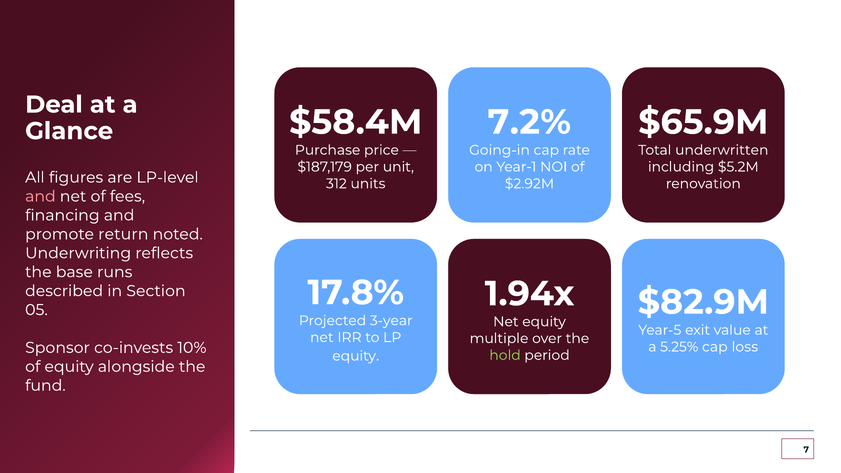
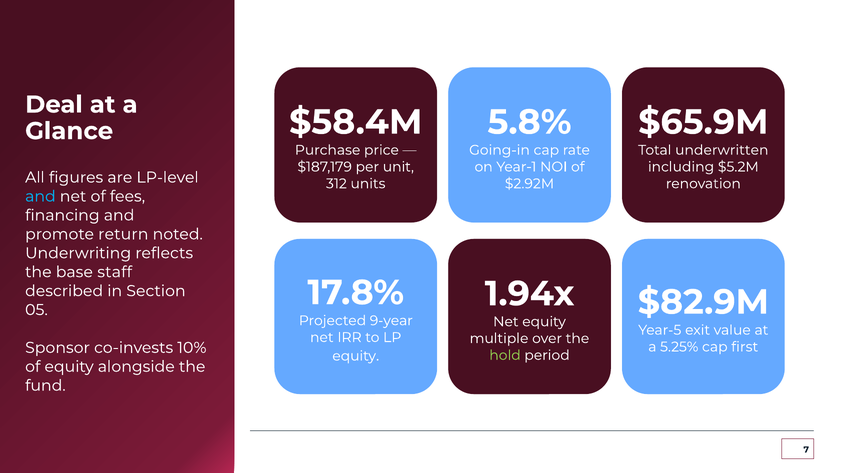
7.2%: 7.2% -> 5.8% (530, 122)
and colour: pink -> light blue (40, 196)
runs: runs -> staff (115, 272)
3-year: 3-year -> 9-year (391, 321)
loss: loss -> first (745, 347)
